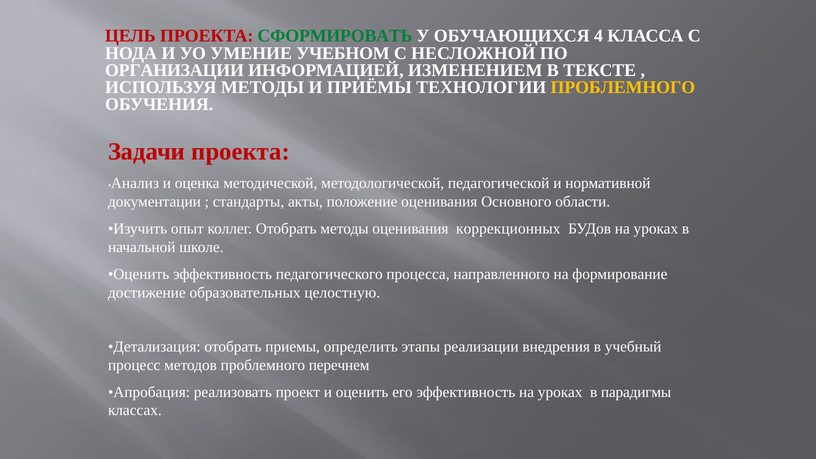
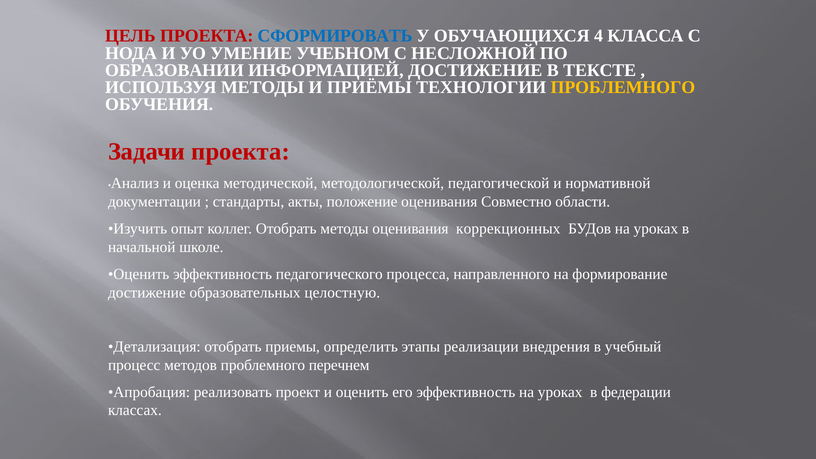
СФОРМИРОВАТЬ colour: green -> blue (335, 36)
ОРГАНИЗАЦИИ: ОРГАНИЗАЦИИ -> ОБРАЗОВАНИИ (174, 70)
ИНФОРМАЦИЕЙ ИЗМЕНЕНИЕМ: ИЗМЕНЕНИЕМ -> ДОСТИЖЕНИЕ (475, 70)
Основного: Основного -> Совместно (516, 202)
парадигмы: парадигмы -> федерации (636, 392)
